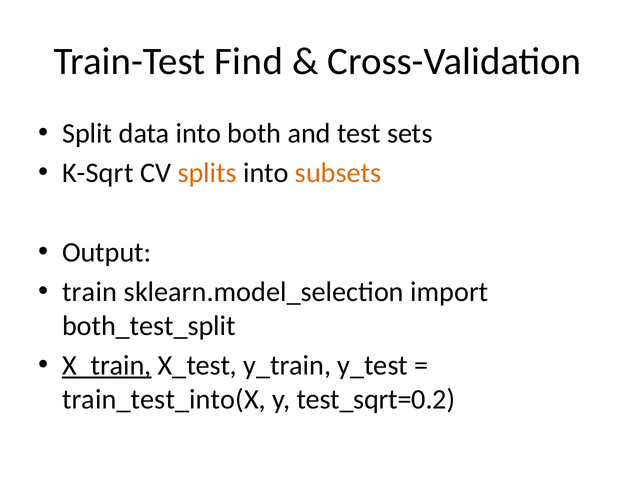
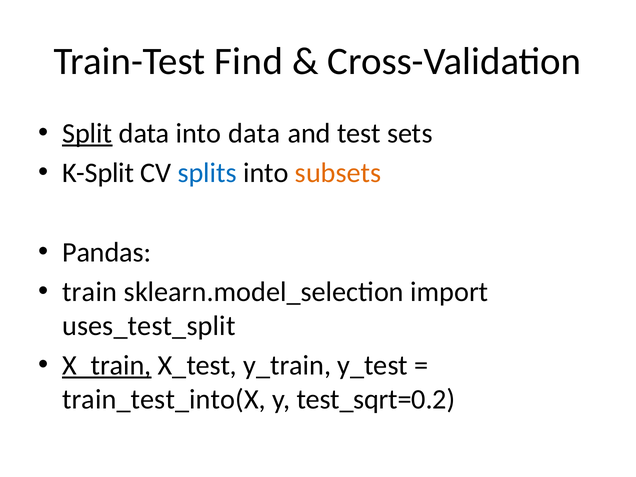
Split underline: none -> present (87, 133)
into both: both -> data (254, 133)
K-Sqrt: K-Sqrt -> K-Split (98, 173)
splits colour: orange -> blue (207, 173)
Output: Output -> Pandas (107, 252)
both_test_split: both_test_split -> uses_test_split (149, 326)
